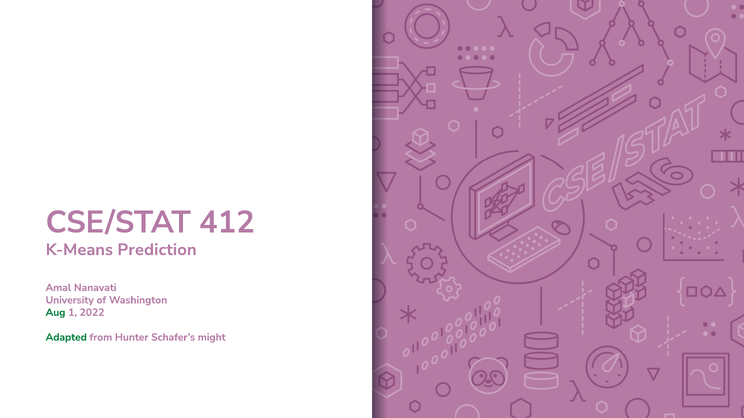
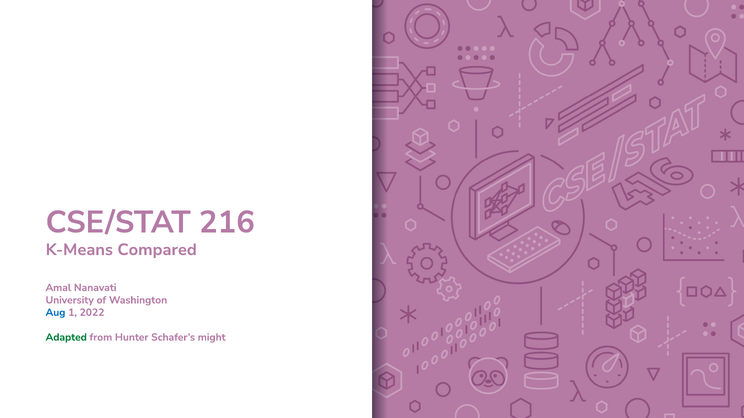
412: 412 -> 216 (227, 222)
Prediction: Prediction -> Compared (157, 250)
Aug colour: green -> blue (56, 313)
